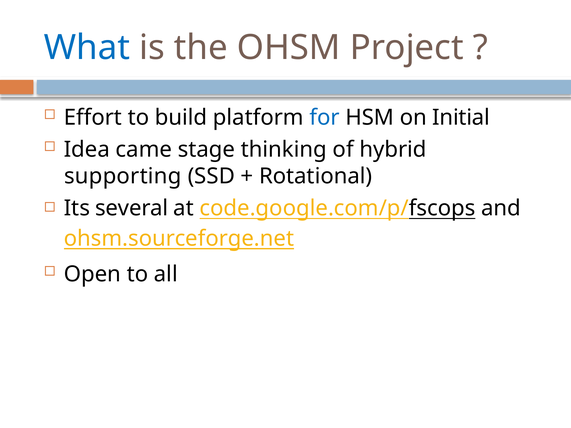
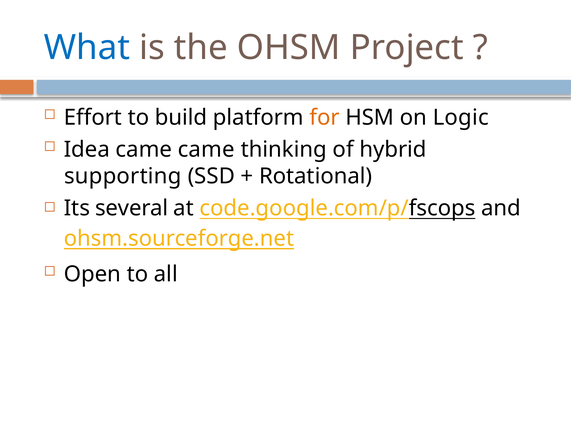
for colour: blue -> orange (324, 118)
Initial: Initial -> Logic (461, 118)
came stage: stage -> came (206, 150)
